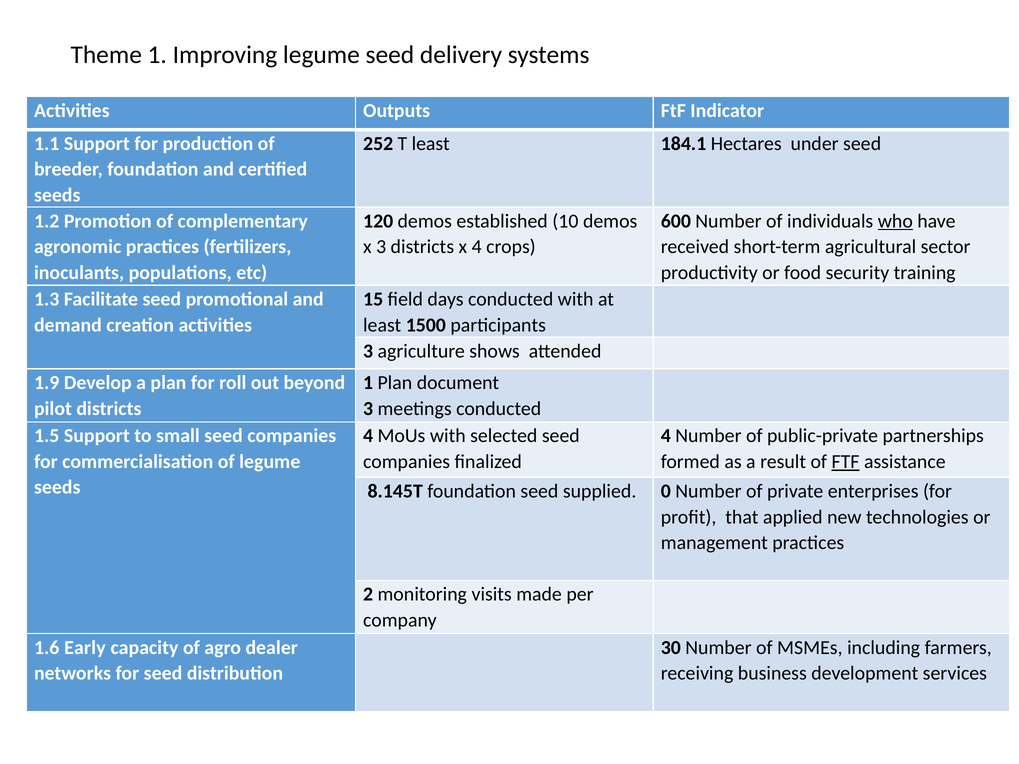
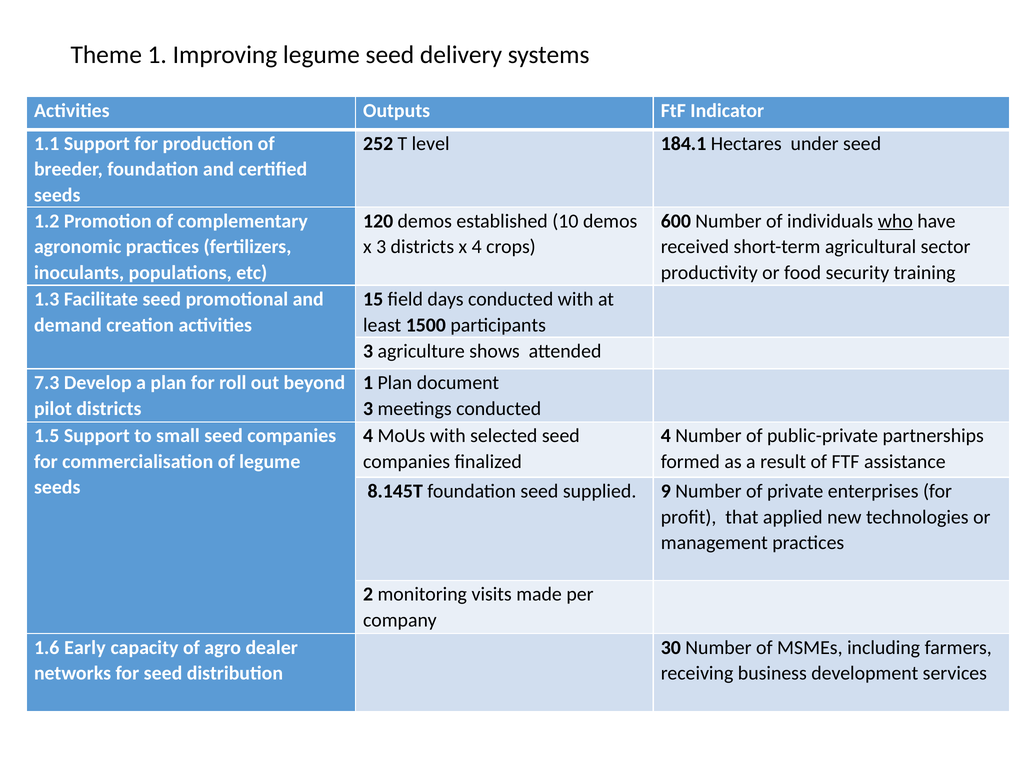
T least: least -> level (431, 144)
1.9: 1.9 -> 7.3 (47, 383)
FTF underline: present -> none (846, 462)
0: 0 -> 9 (666, 491)
